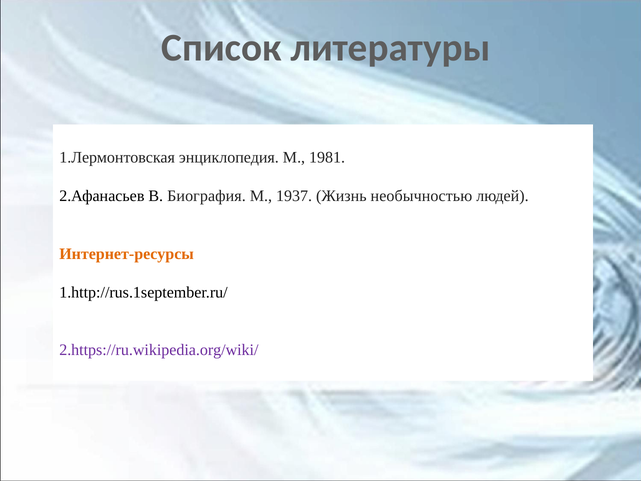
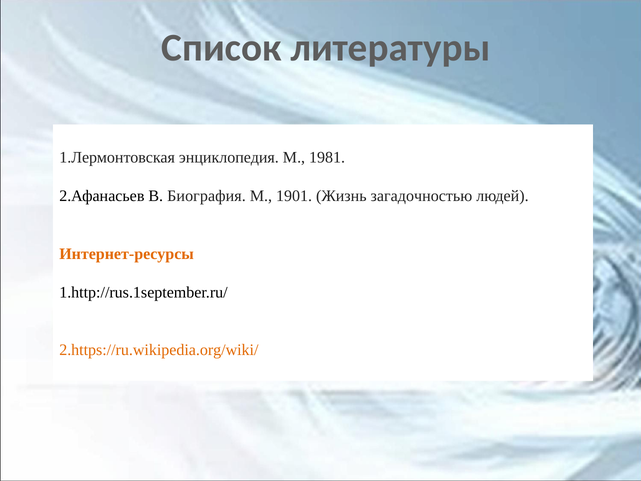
1937: 1937 -> 1901 (294, 196)
необычностью: необычностью -> загадочностью (421, 196)
2.https://ru.wikipedia.org/wiki/ colour: purple -> orange (159, 350)
